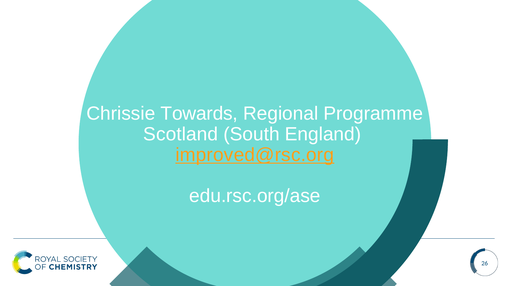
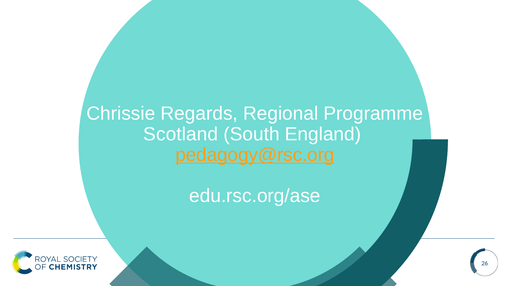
Towards: Towards -> Regards (199, 114)
improved@rsc.org: improved@rsc.org -> pedagogy@rsc.org (255, 155)
